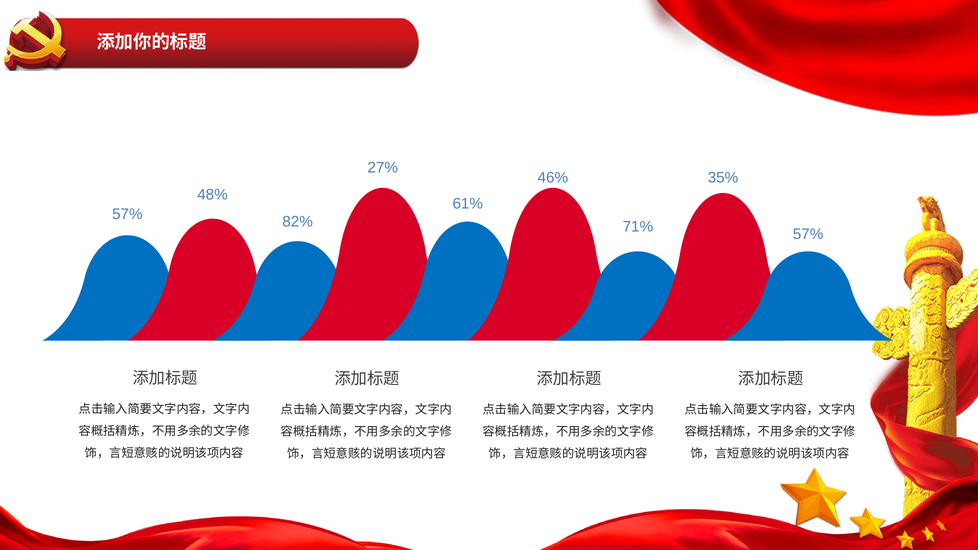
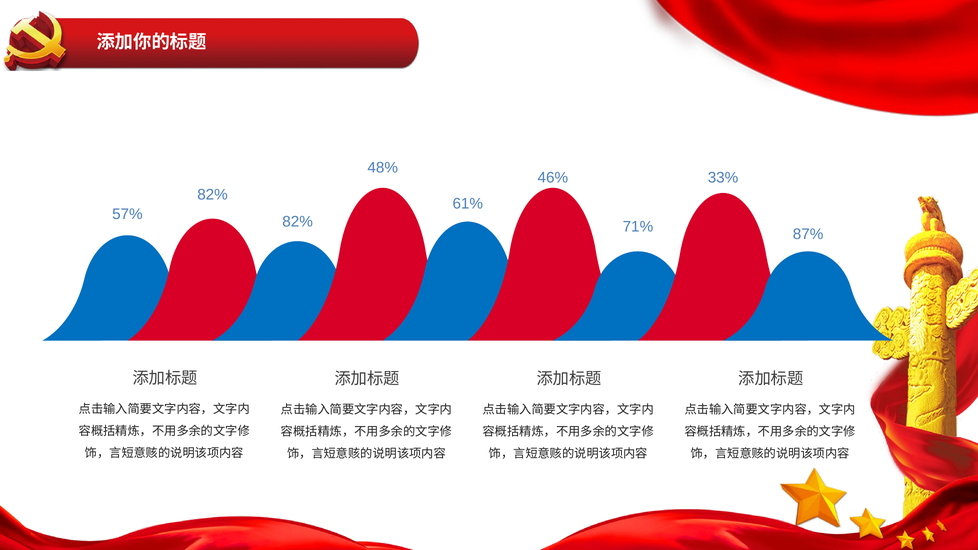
27%: 27% -> 48% (383, 168)
35%: 35% -> 33% (723, 178)
48%: 48% -> 82% (213, 195)
57%: 57% -> 87% (808, 234)
